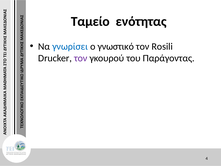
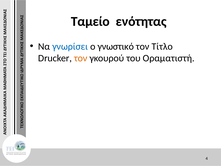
Rosili: Rosili -> Τίτλο (162, 46)
τον colour: purple -> orange (81, 58)
Παράγοντας: Παράγοντας -> Οραματιστή (169, 58)
